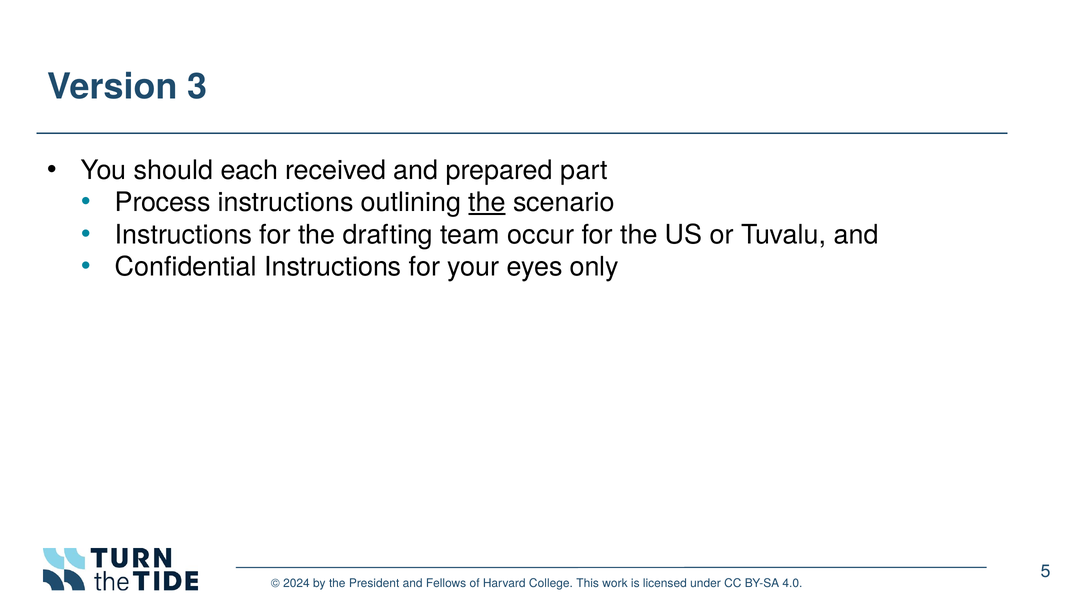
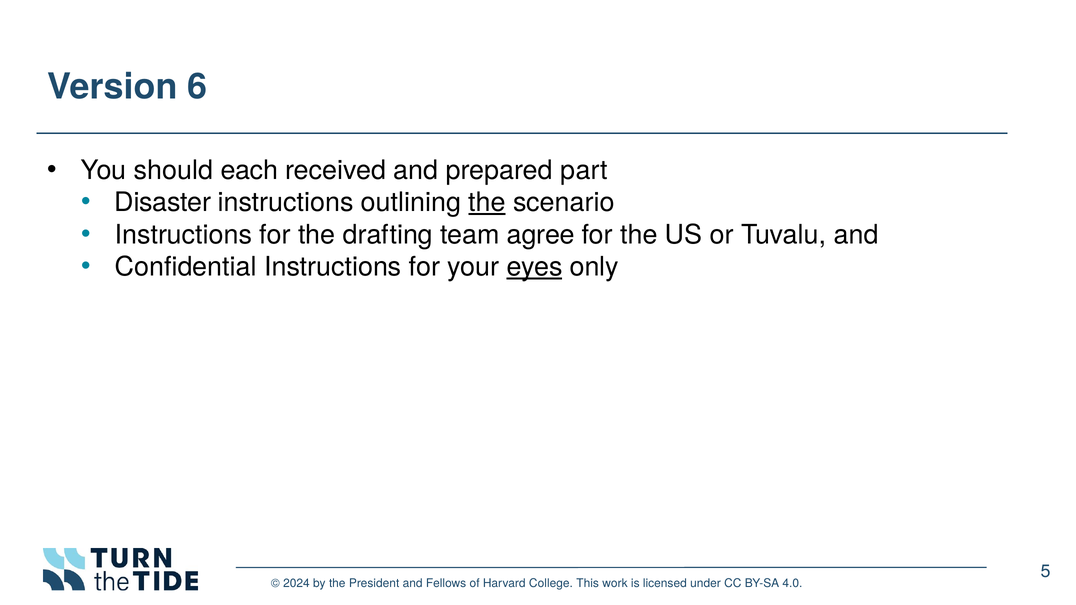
3: 3 -> 6 (197, 87)
Process: Process -> Disaster (163, 203)
occur: occur -> agree (541, 235)
eyes underline: none -> present (535, 267)
